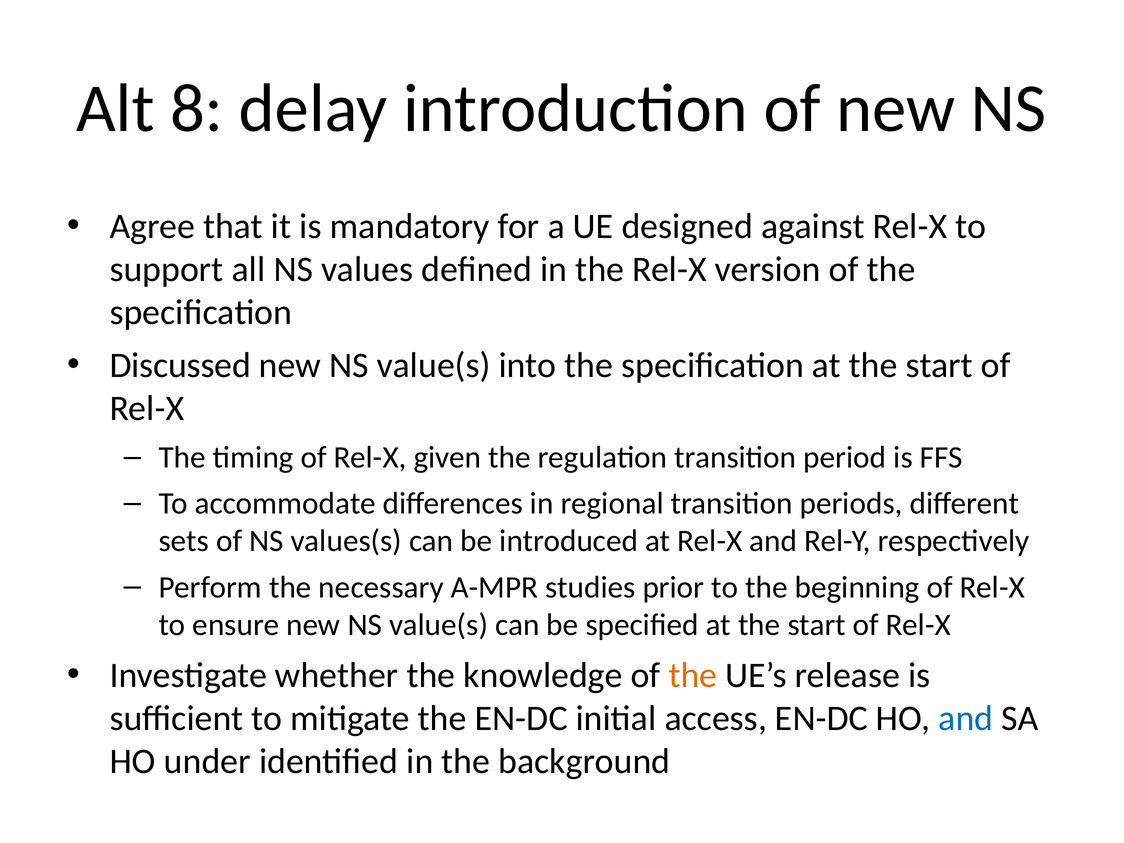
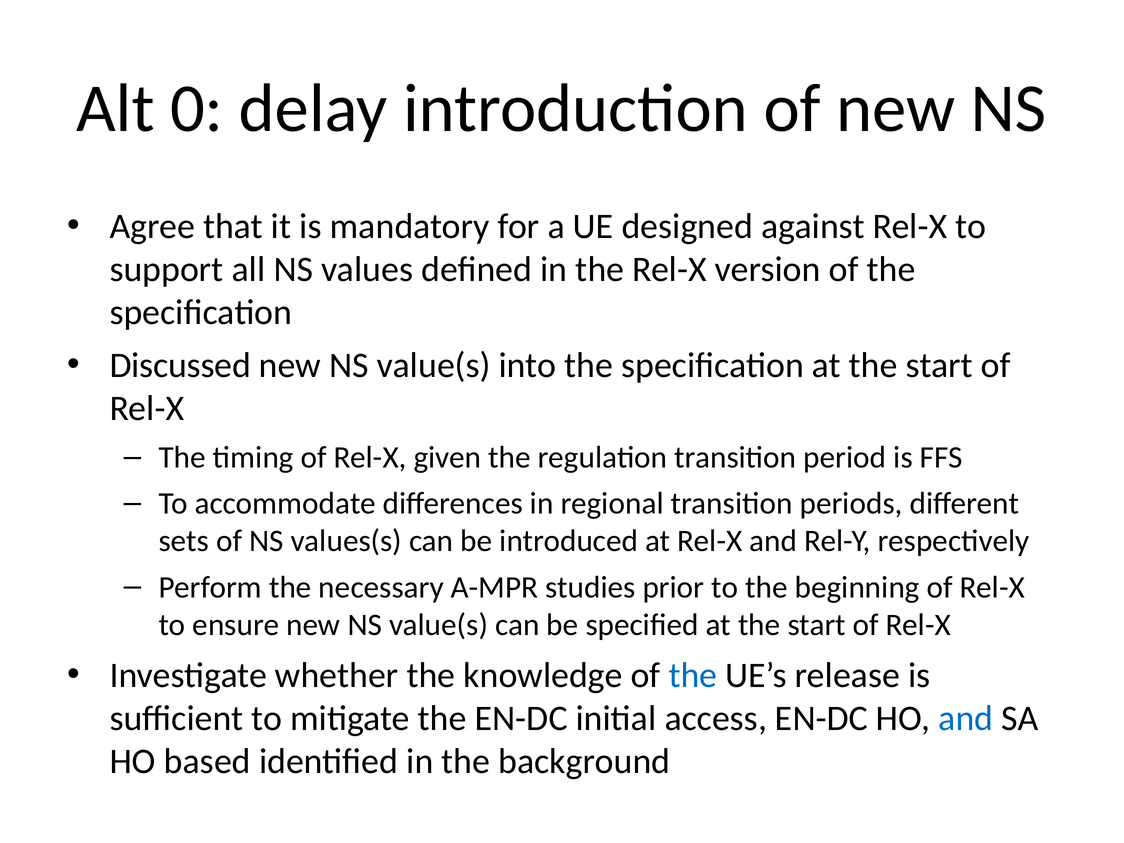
8: 8 -> 0 (197, 109)
the colour: orange -> blue (693, 675)
under: under -> based (207, 761)
